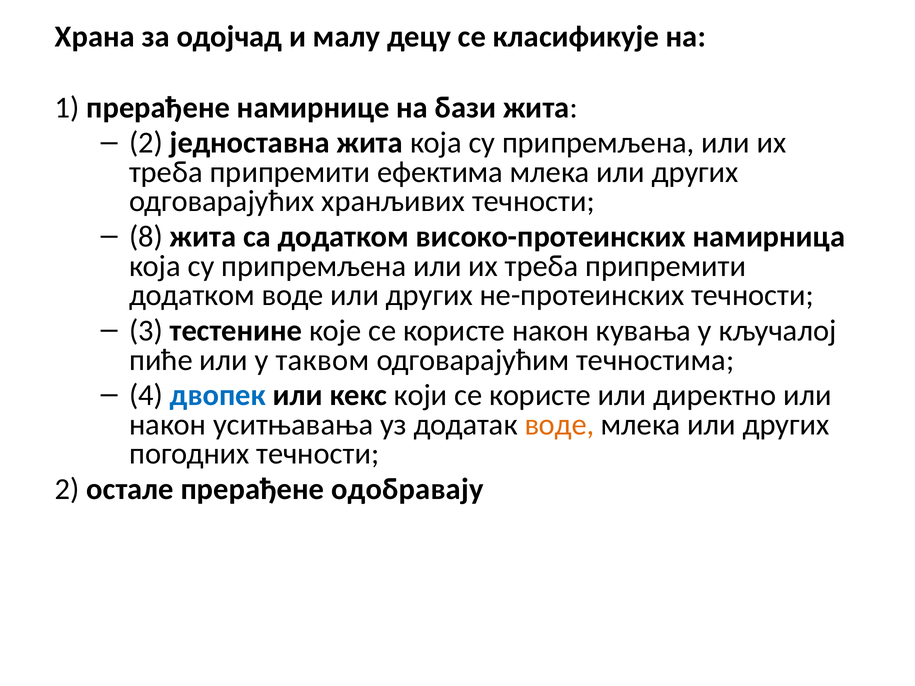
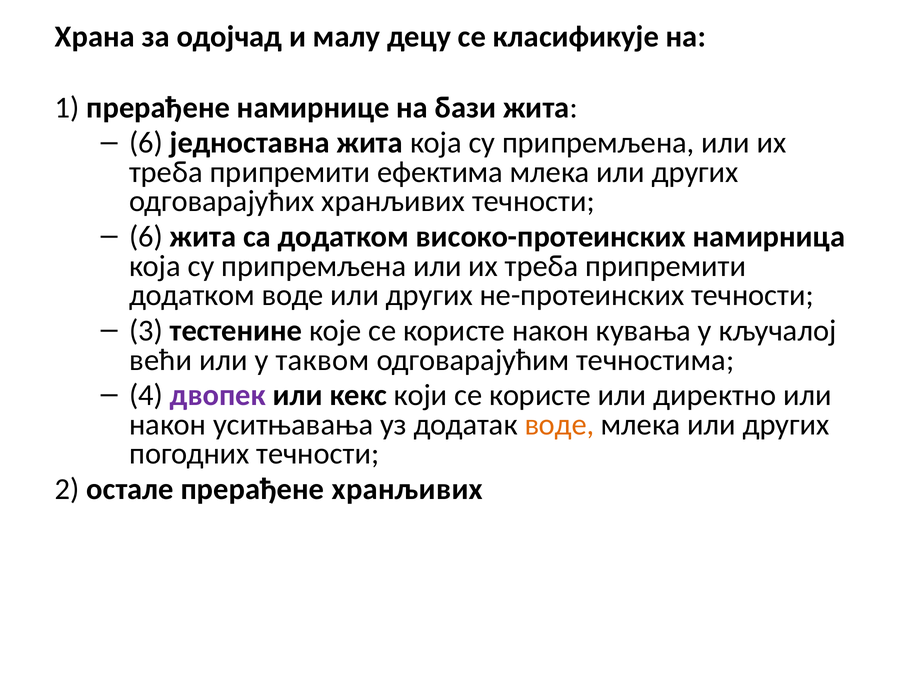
2: 2 -> 6 (146, 143)
8: 8 -> 6 (146, 237)
пиће: пиће -> већи (161, 360)
двопек colour: blue -> purple (218, 395)
прерађене одобравају: одобравају -> хранљивих (407, 489)
